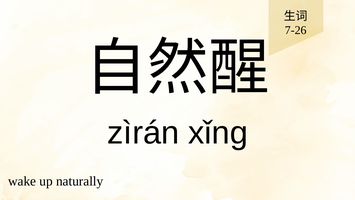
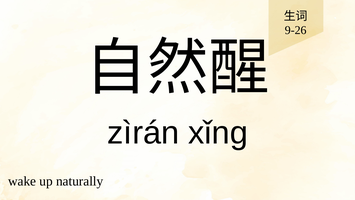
7-26: 7-26 -> 9-26 (296, 30)
